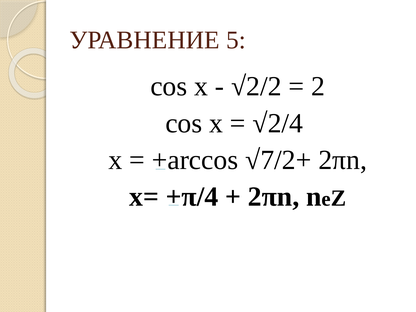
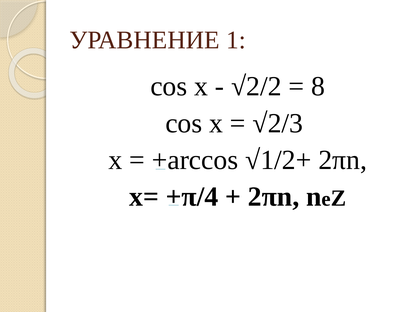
5: 5 -> 1 (236, 40)
2: 2 -> 8 (318, 86)
√2/4: √2/4 -> √2/3 (278, 123)
√7/2+: √7/2+ -> √1/2+ (278, 160)
